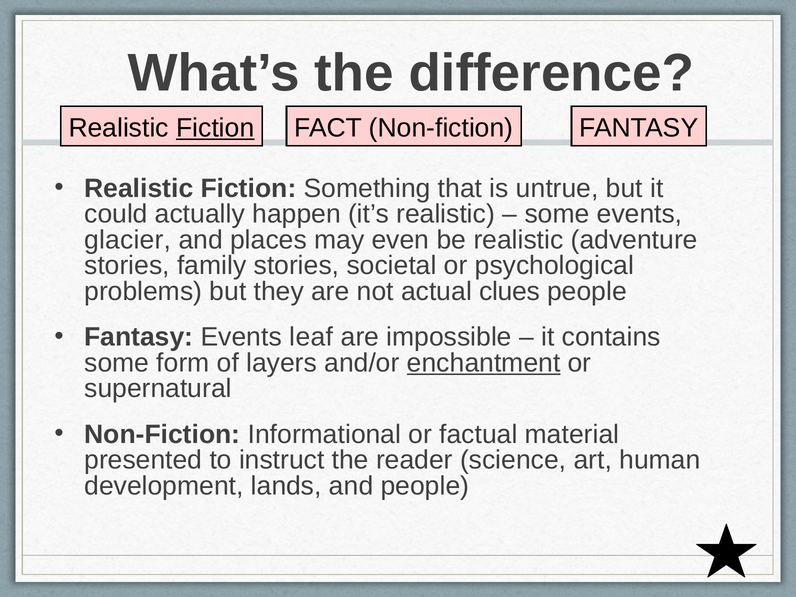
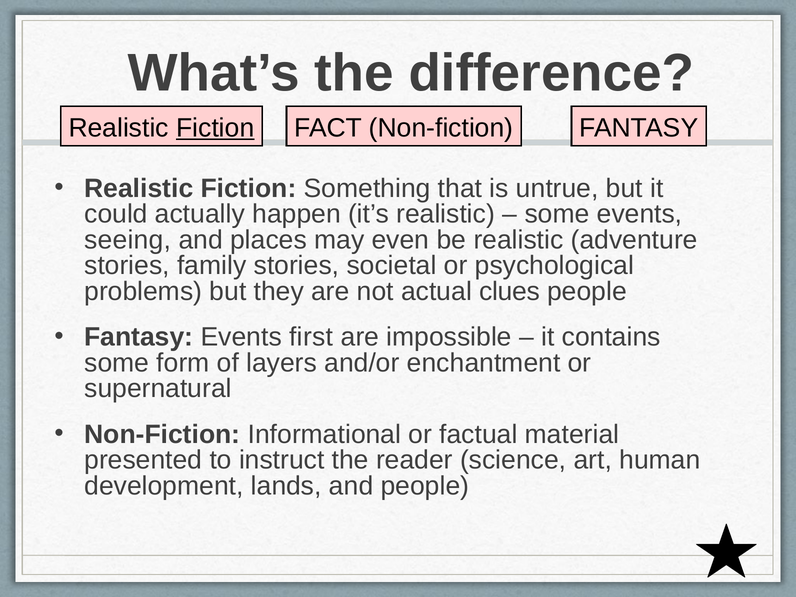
glacier: glacier -> seeing (128, 240)
leaf: leaf -> first (311, 337)
enchantment underline: present -> none (484, 363)
